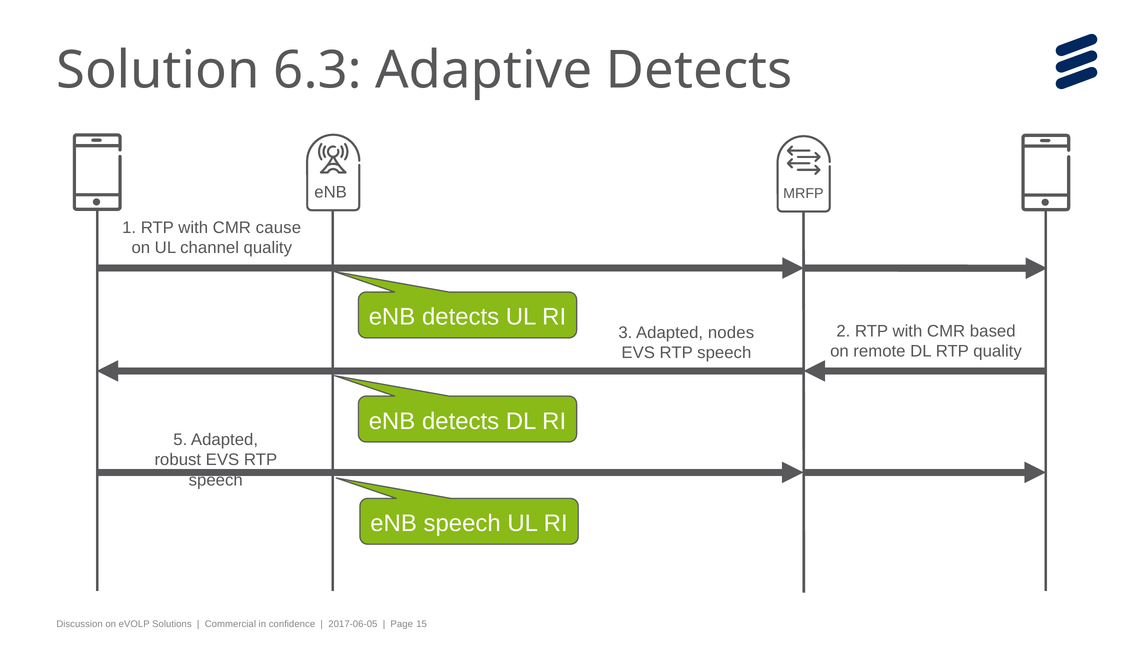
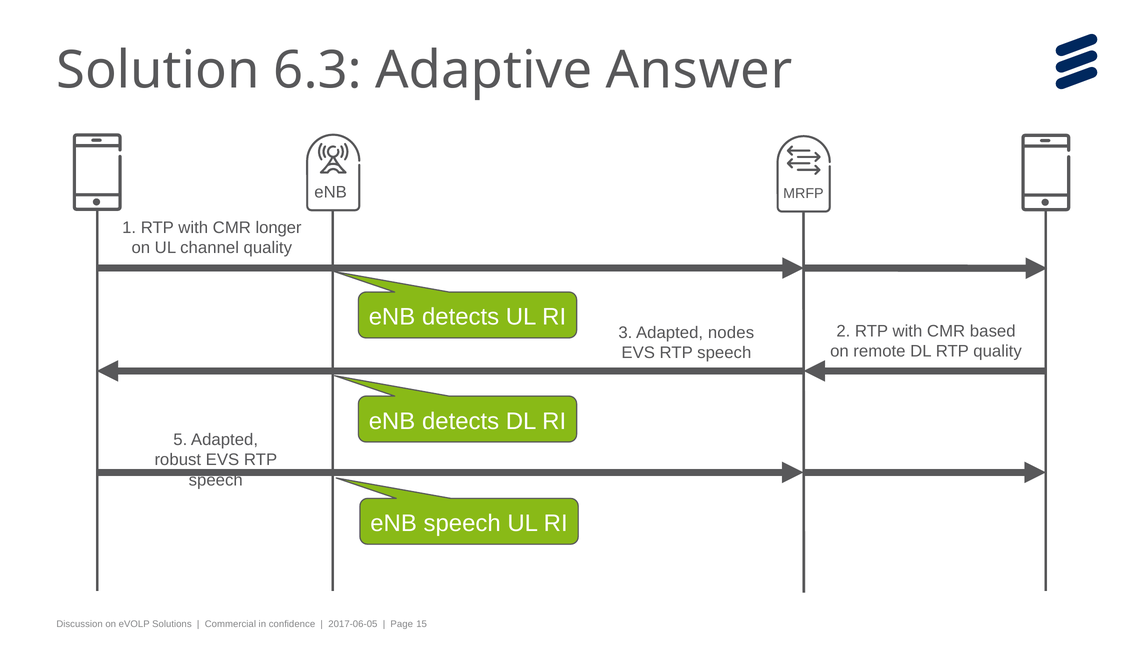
Adaptive Detects: Detects -> Answer (699, 70)
cause: cause -> longer (279, 228)
